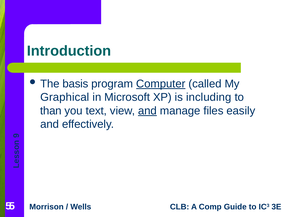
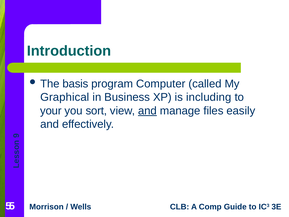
Computer underline: present -> none (161, 84)
Microsoft: Microsoft -> Business (127, 97)
than: than -> your (51, 111)
text: text -> sort (96, 111)
